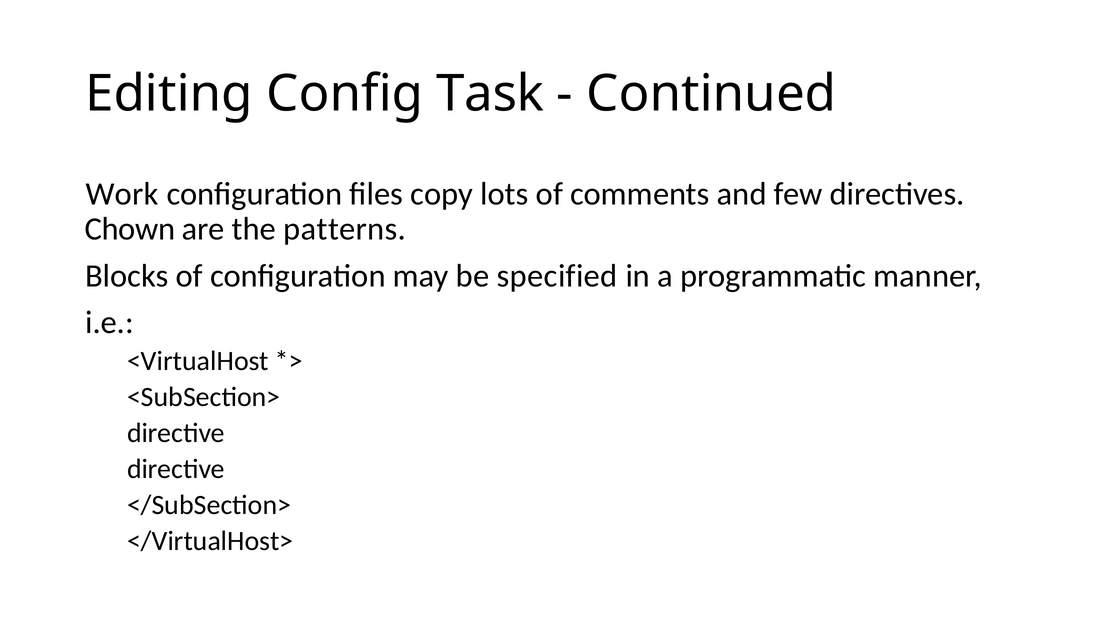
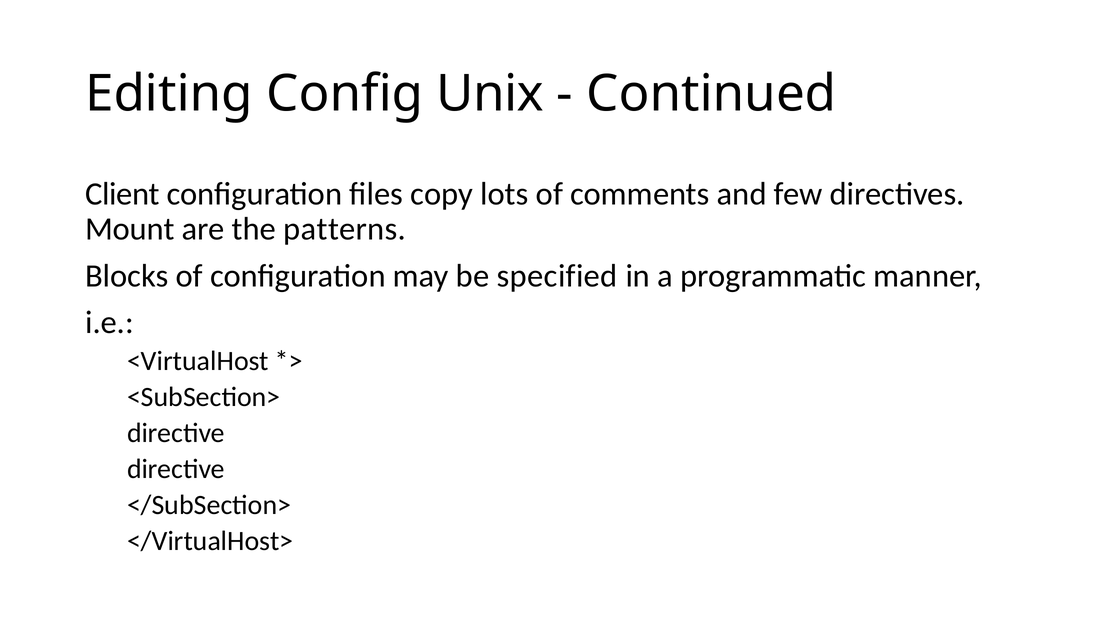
Task: Task -> Unix (490, 94)
Work: Work -> Client (122, 194)
Chown: Chown -> Mount (130, 229)
